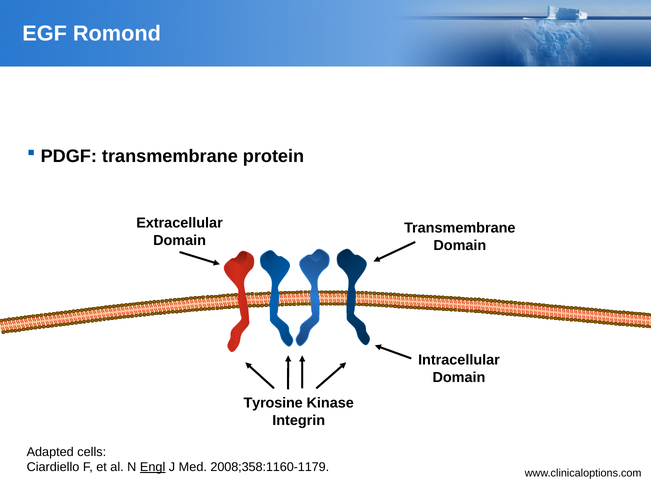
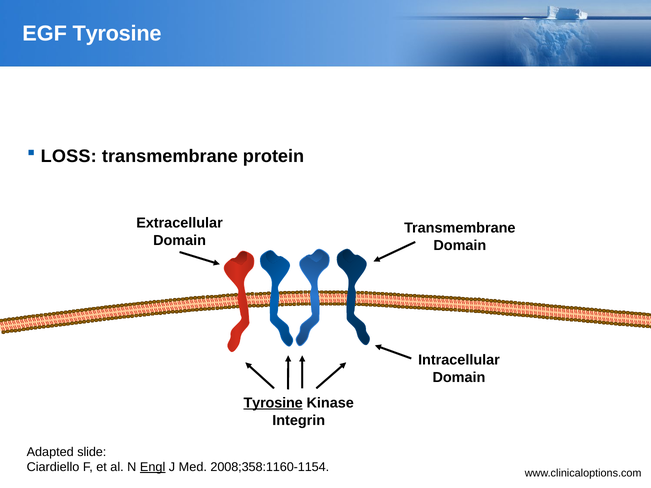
EGF Romond: Romond -> Tyrosine (117, 33)
PDGF: PDGF -> LOSS (69, 156)
Tyrosine underline: none -> present (273, 403)
cells: cells -> slide (92, 452)
2008;358:1160-1179: 2008;358:1160-1179 -> 2008;358:1160-1154 (270, 467)
